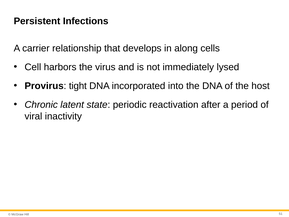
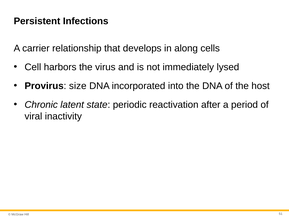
tight: tight -> size (78, 86)
